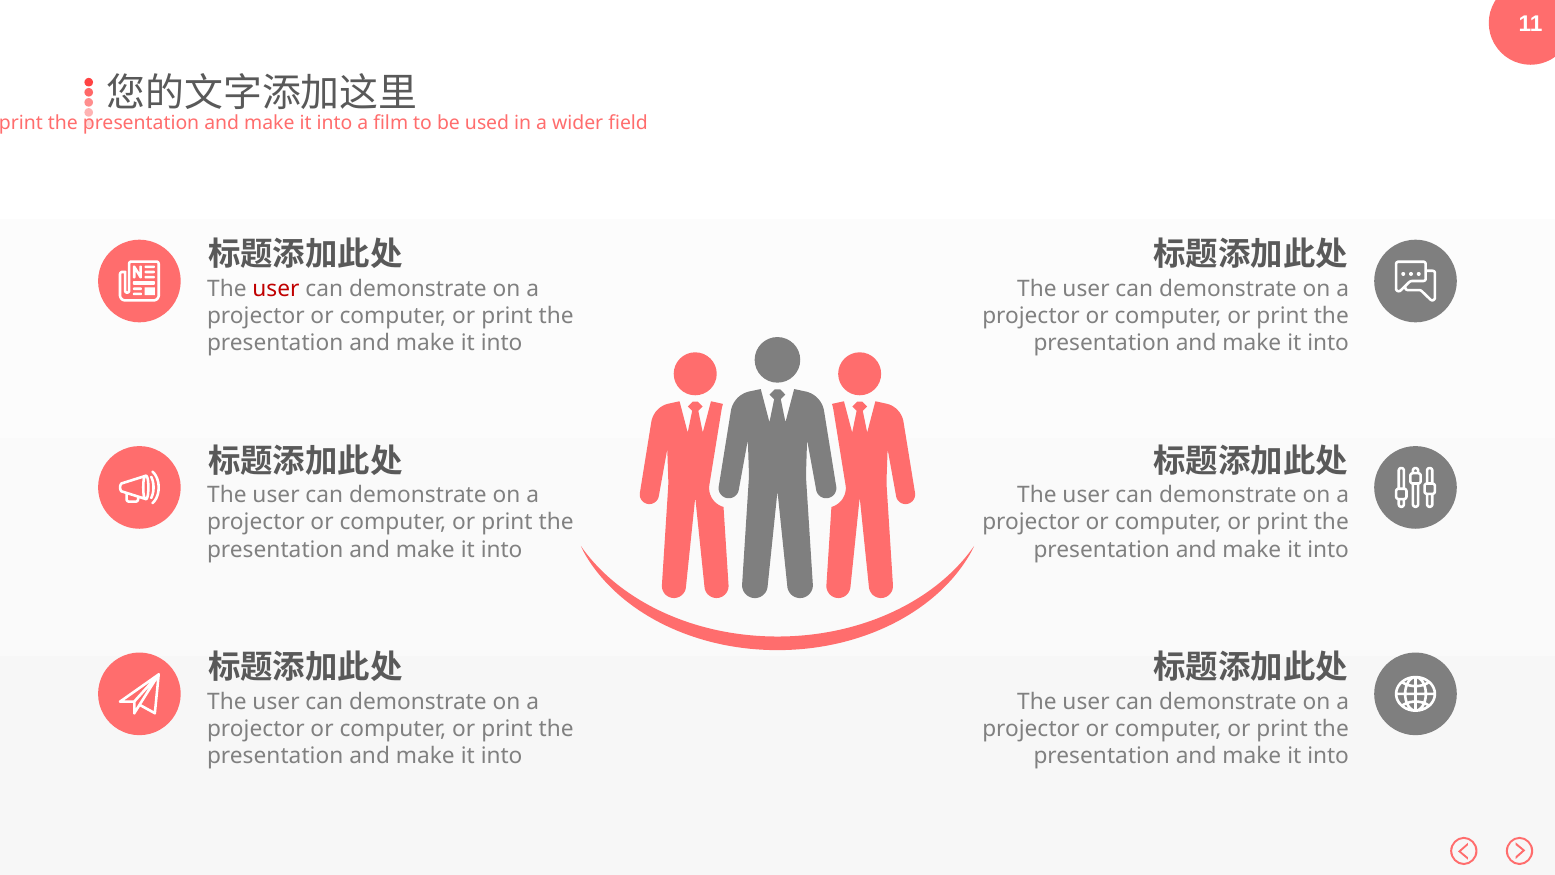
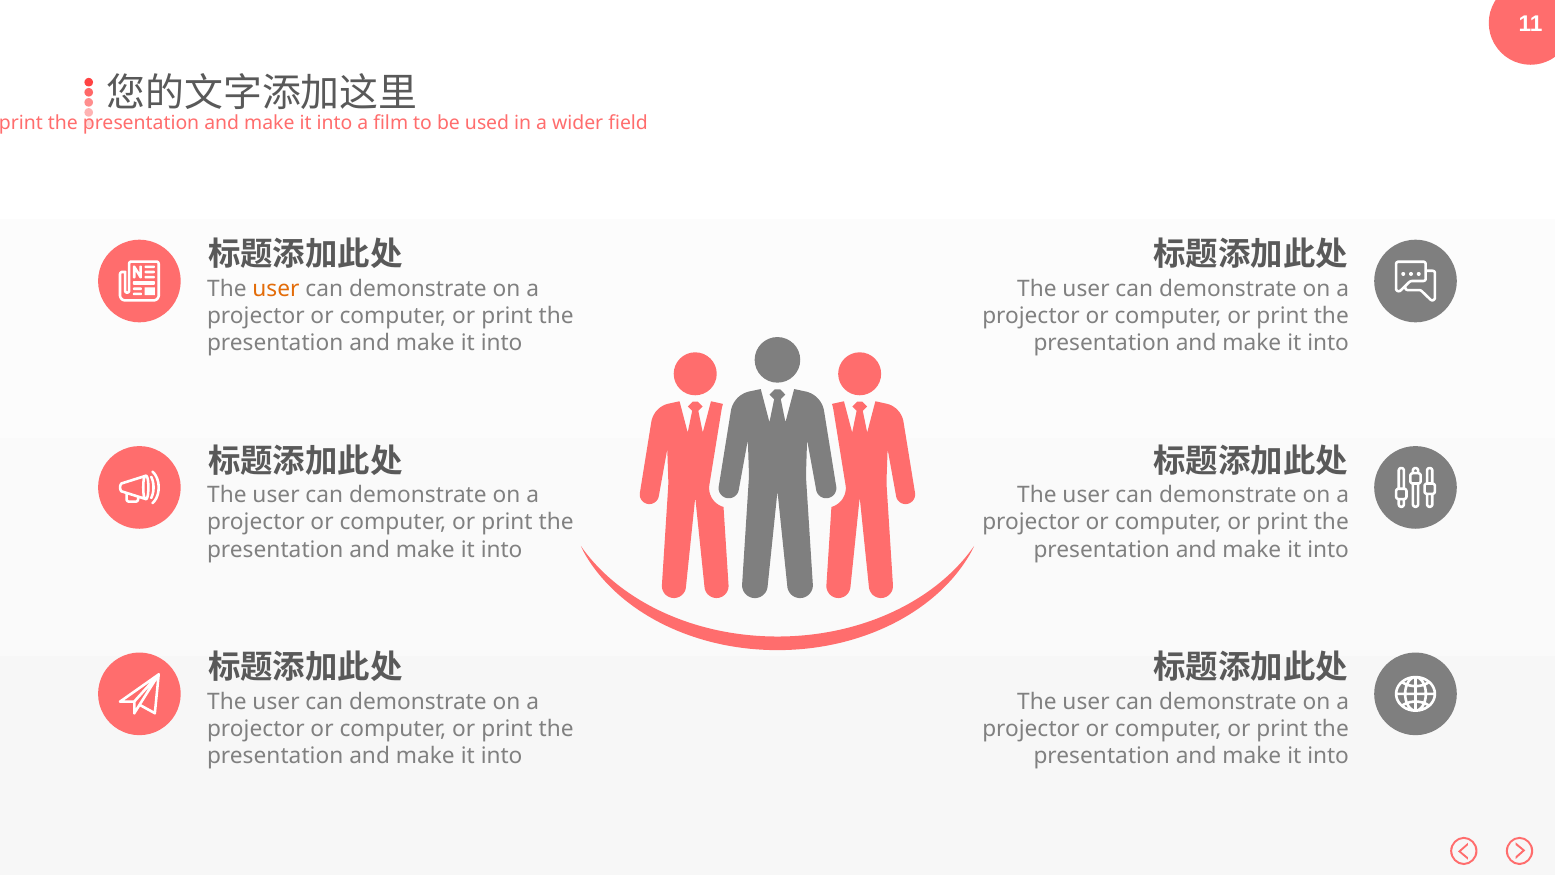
user colour: red -> orange (276, 289)
